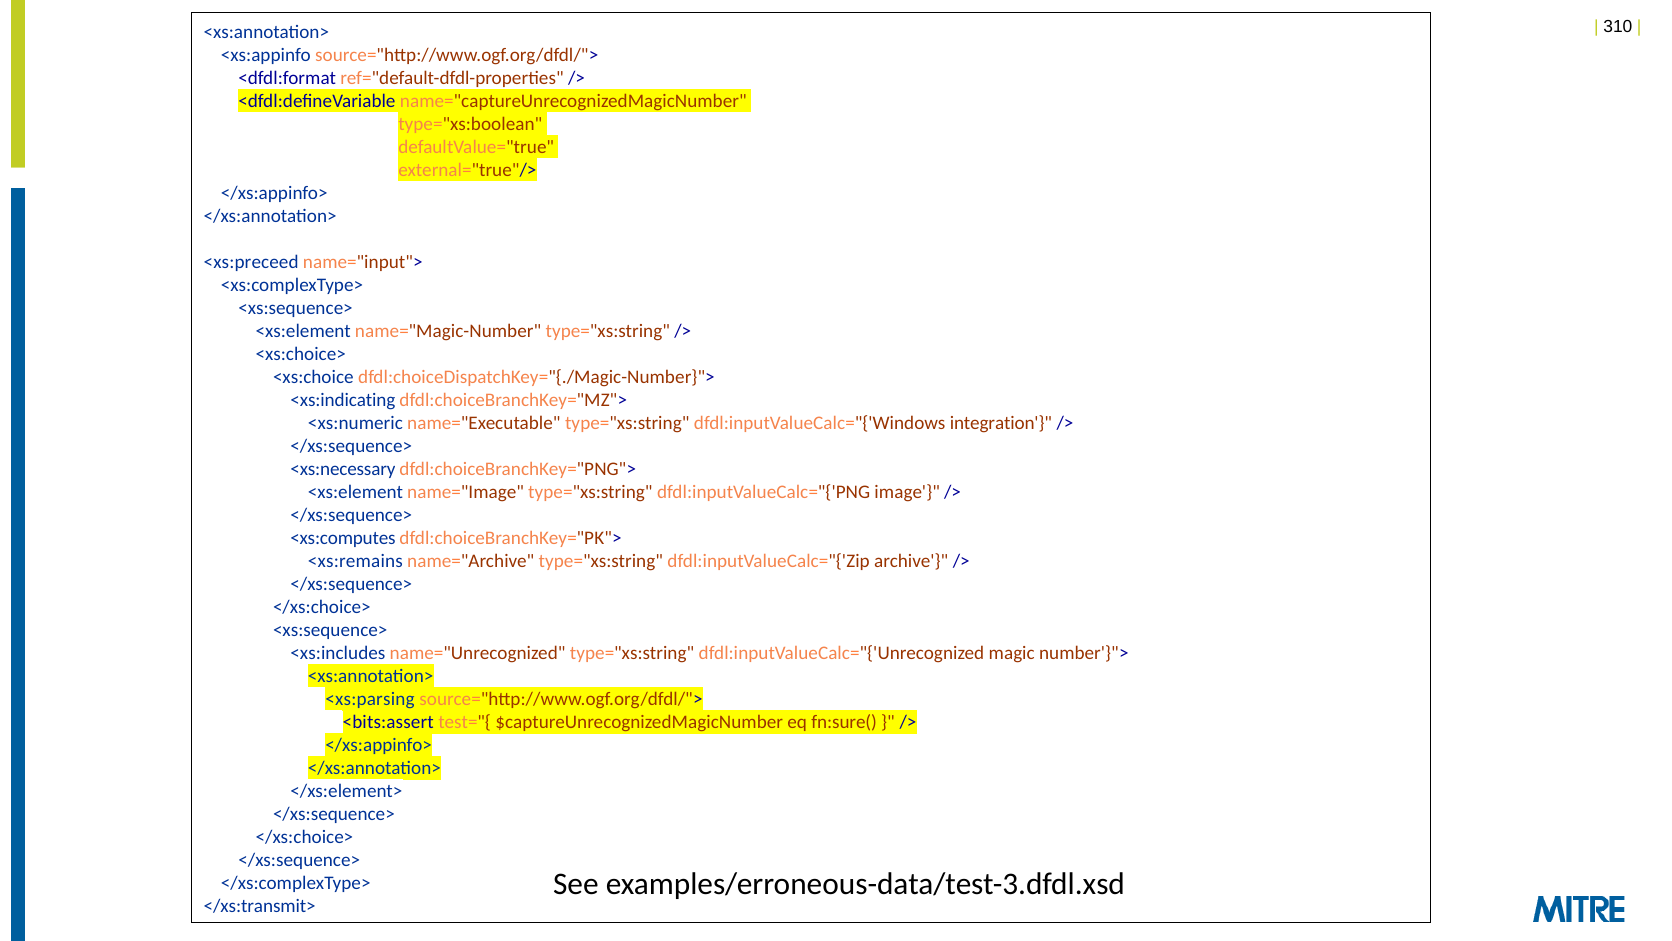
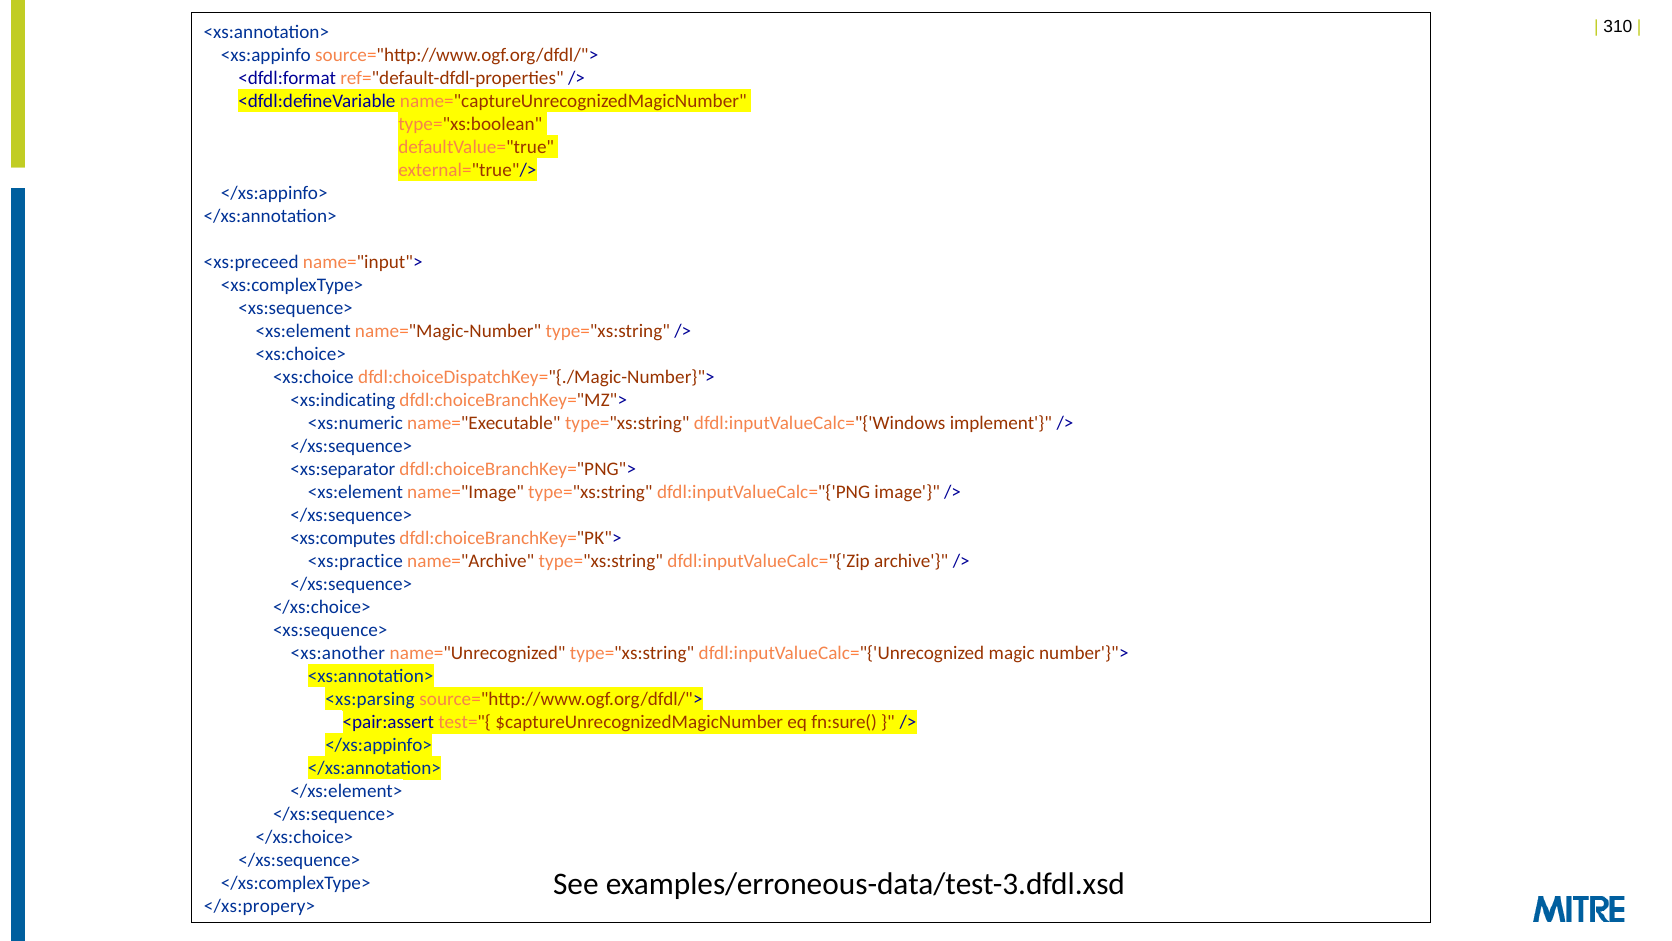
integration: integration -> implement (1001, 423)
<xs:necessary: <xs:necessary -> <xs:separator (343, 469)
<xs:remains: <xs:remains -> <xs:practice (355, 561)
<xs:includes: <xs:includes -> <xs:another (338, 653)
<bits:assert: <bits:assert -> <pair:assert (388, 722)
</xs:transmit>: </xs:transmit> -> </xs:propery> (260, 906)
